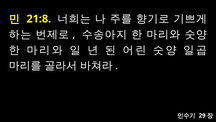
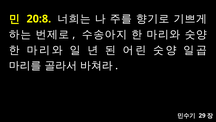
21:8: 21:8 -> 20:8 (39, 19)
